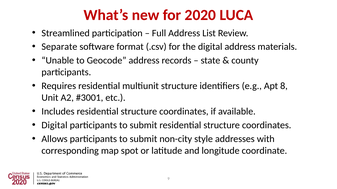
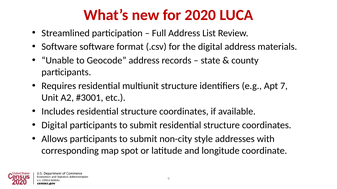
Separate: Separate -> Software (59, 47)
8: 8 -> 7 (284, 86)
